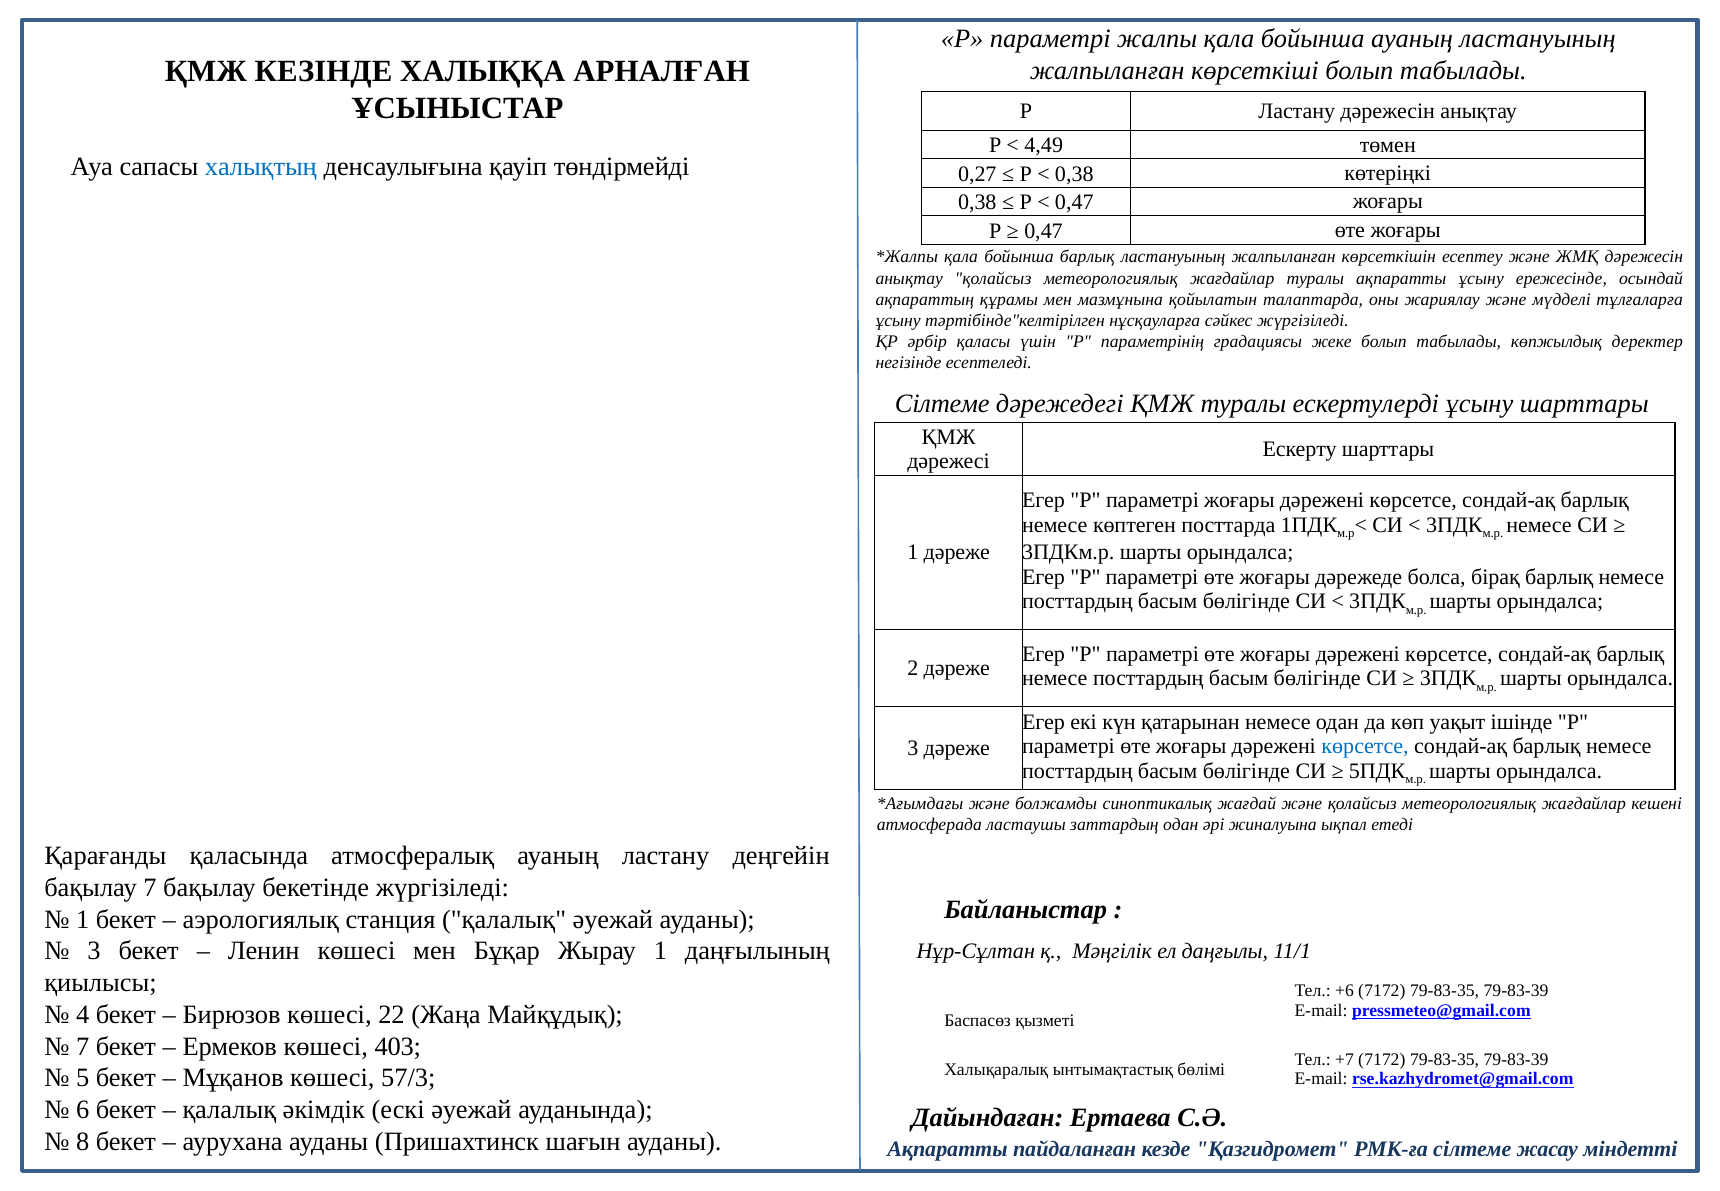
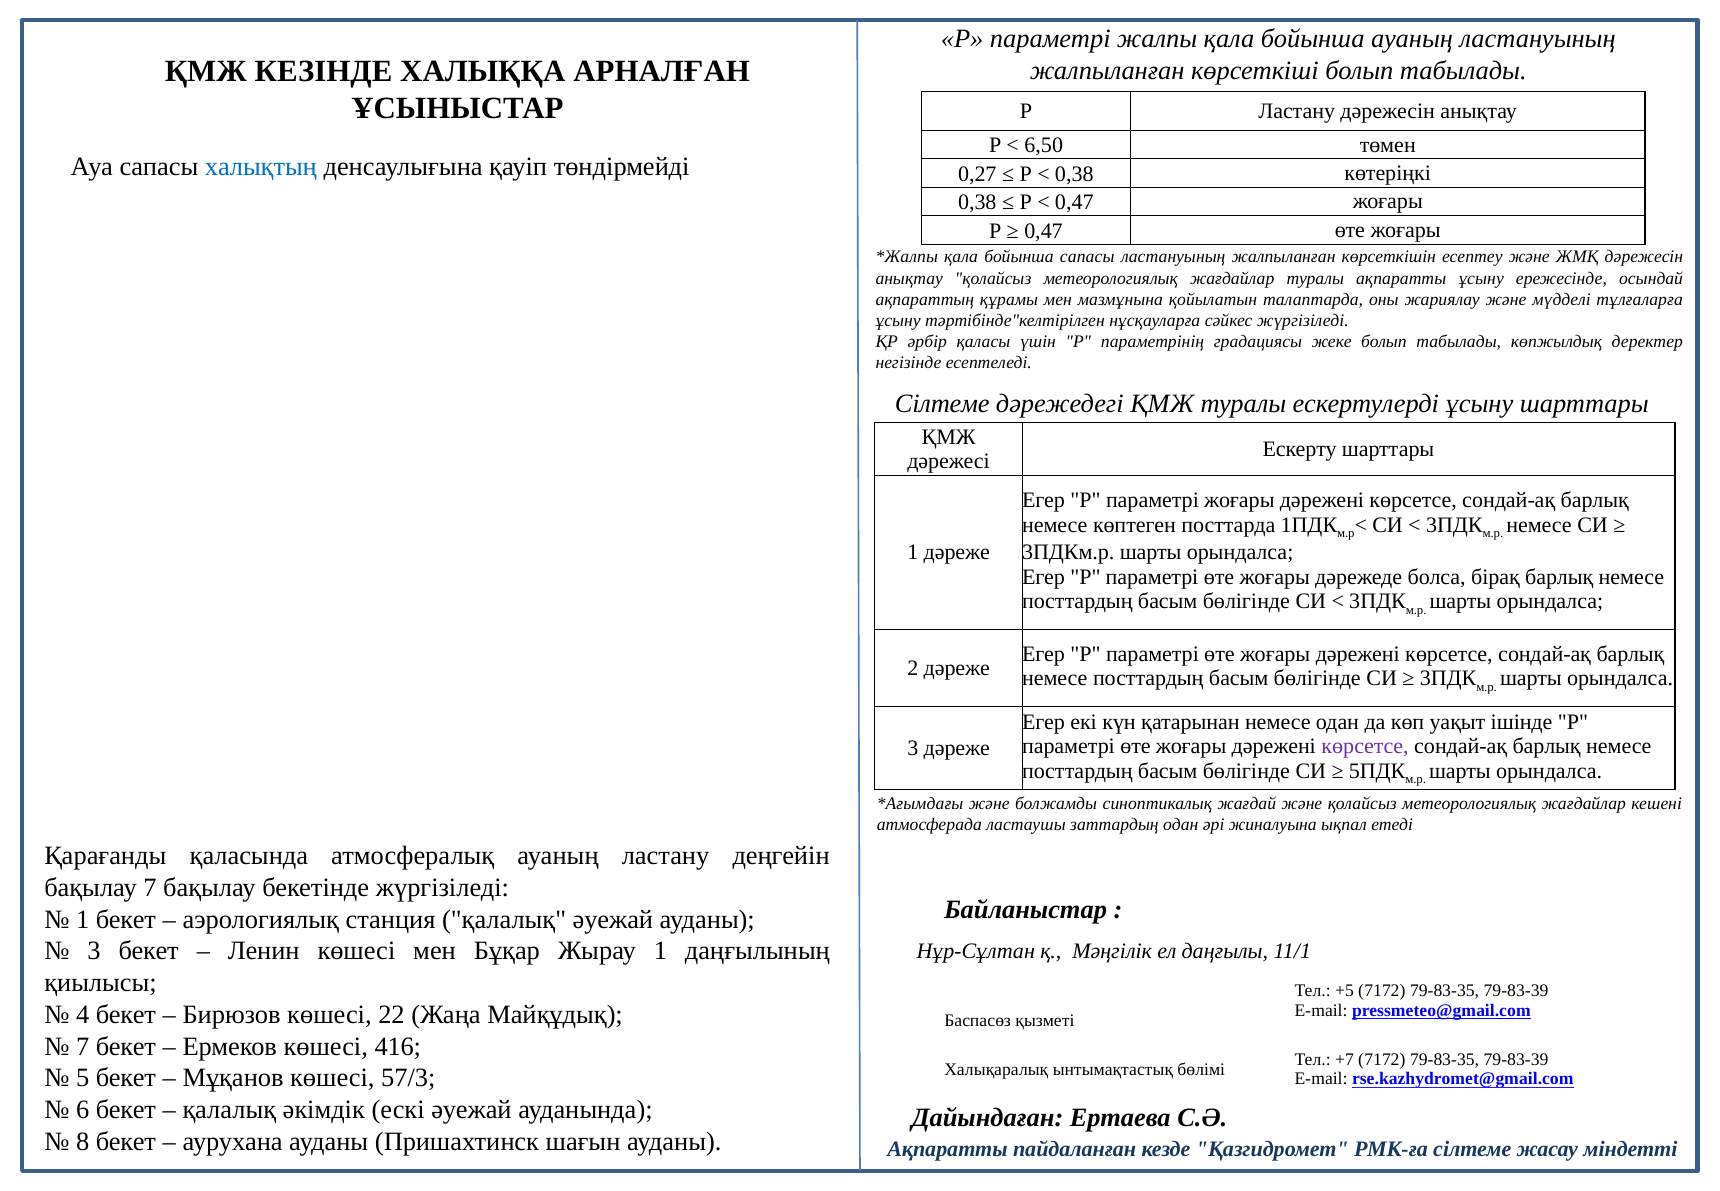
4,49: 4,49 -> 6,50 (1044, 146)
бойынша барлық: барлық -> сапасы (1087, 257)
көрсетсе colour: blue -> purple (1365, 747)
+6: +6 -> +5 (1344, 991)
403: 403 -> 416 (398, 1046)
